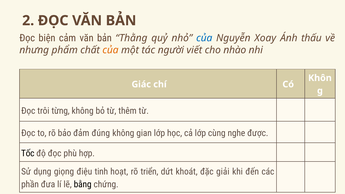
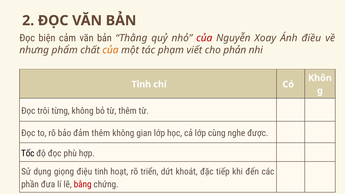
của colour: blue -> red (204, 38)
thấu: thấu -> điều (311, 38)
người: người -> phạm (171, 50)
nhào: nhào -> phản (235, 50)
Giác: Giác -> Tình (141, 84)
đảm đúng: đúng -> thêm (101, 133)
giải: giải -> tiếp (223, 172)
bằng colour: black -> red (83, 184)
